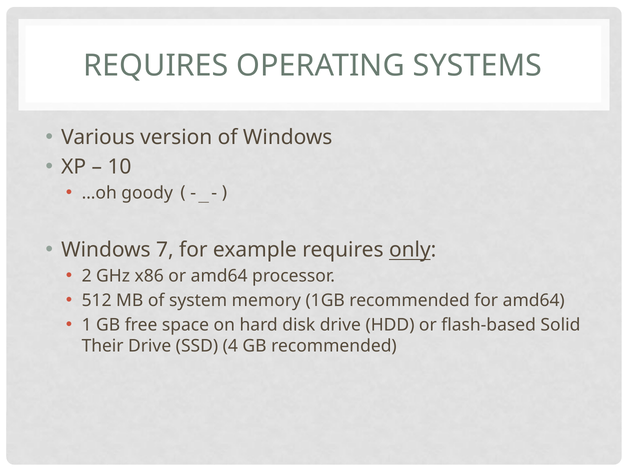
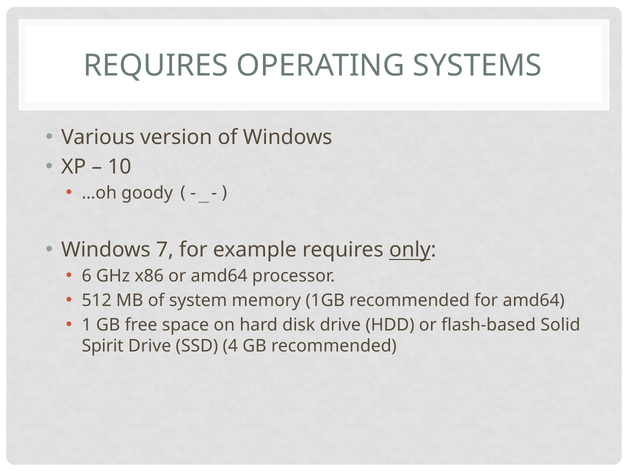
2: 2 -> 6 (87, 276)
Their: Their -> Spirit (103, 346)
